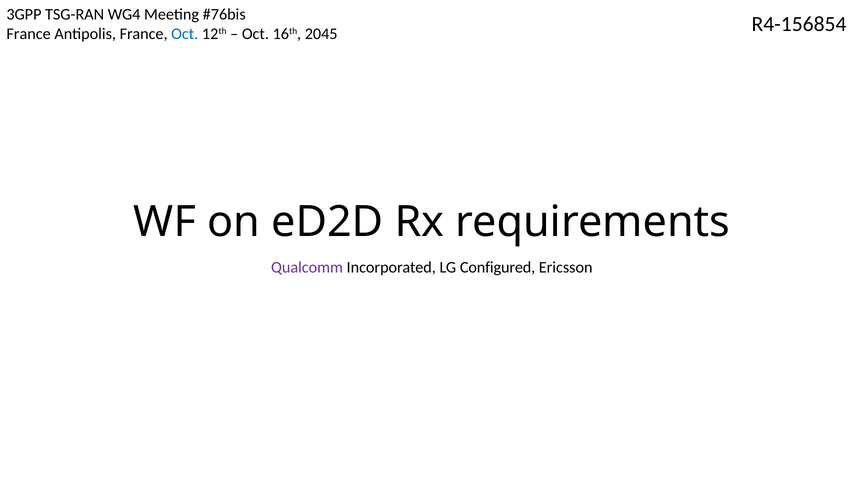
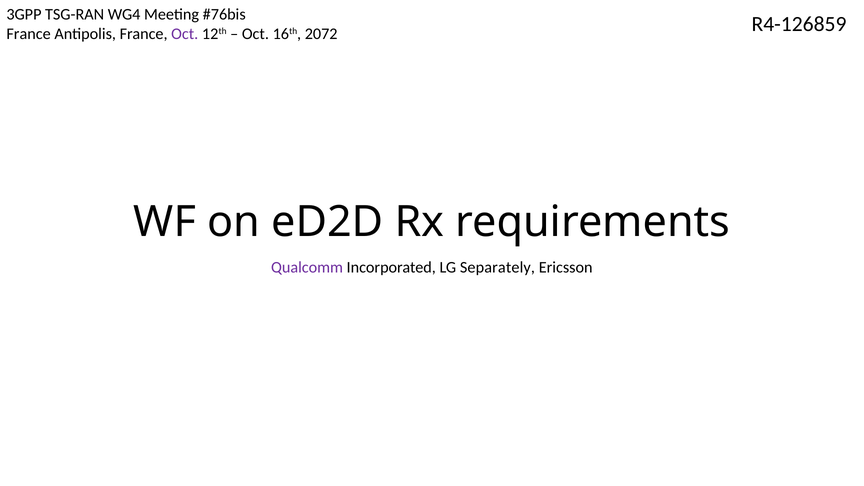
R4-156854: R4-156854 -> R4-126859 (799, 24)
Oct colour: blue -> purple (185, 34)
2045: 2045 -> 2072 (321, 34)
Configured: Configured -> Separately (497, 267)
